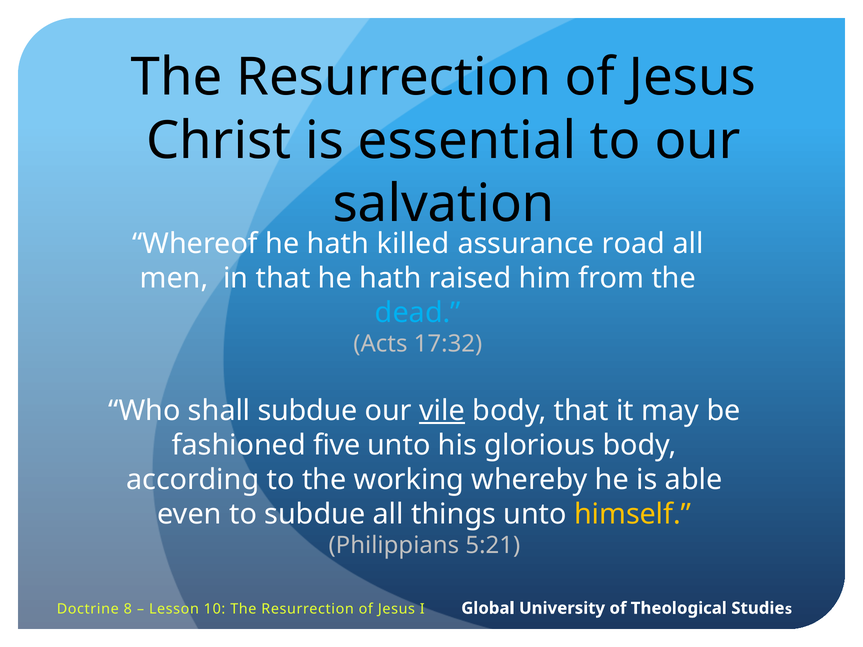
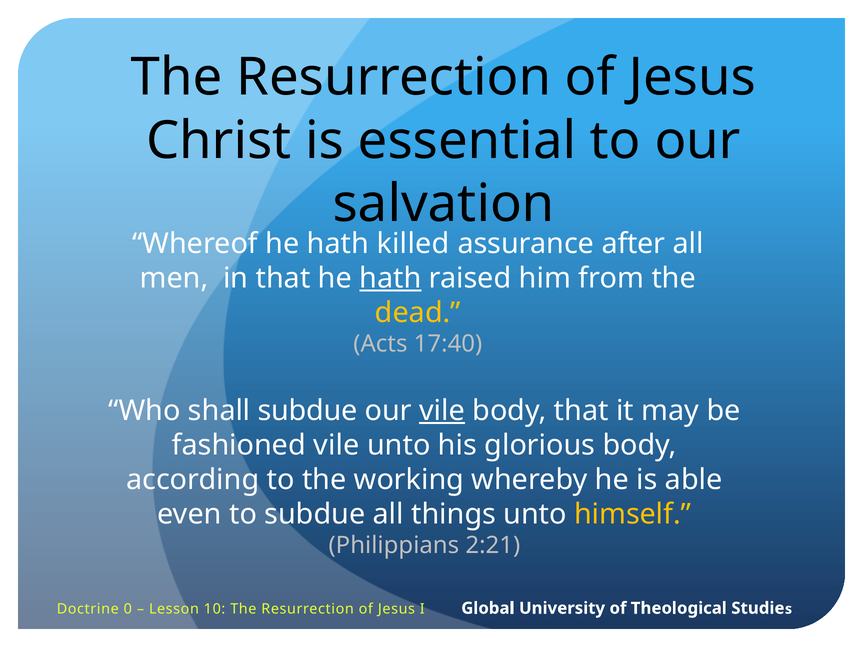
road: road -> after (633, 244)
hath underline: none -> present (390, 278)
dead colour: light blue -> yellow (418, 313)
17:32: 17:32 -> 17:40 (448, 344)
fashioned five: five -> vile (336, 445)
5:21: 5:21 -> 2:21 (493, 546)
8: 8 -> 0 (128, 609)
